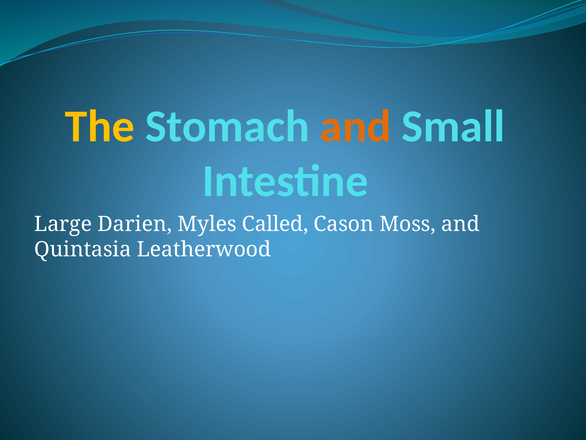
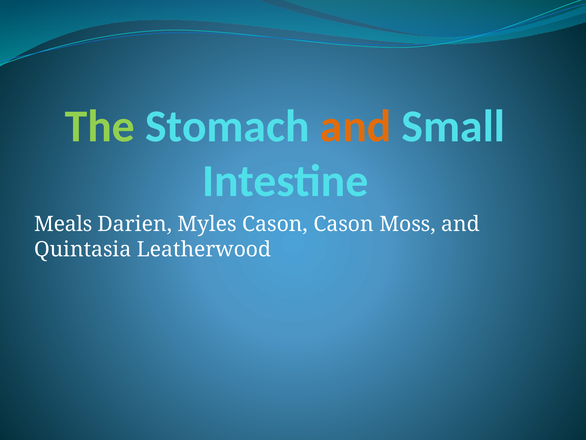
The colour: yellow -> light green (100, 126)
Large: Large -> Meals (63, 224)
Myles Called: Called -> Cason (275, 224)
